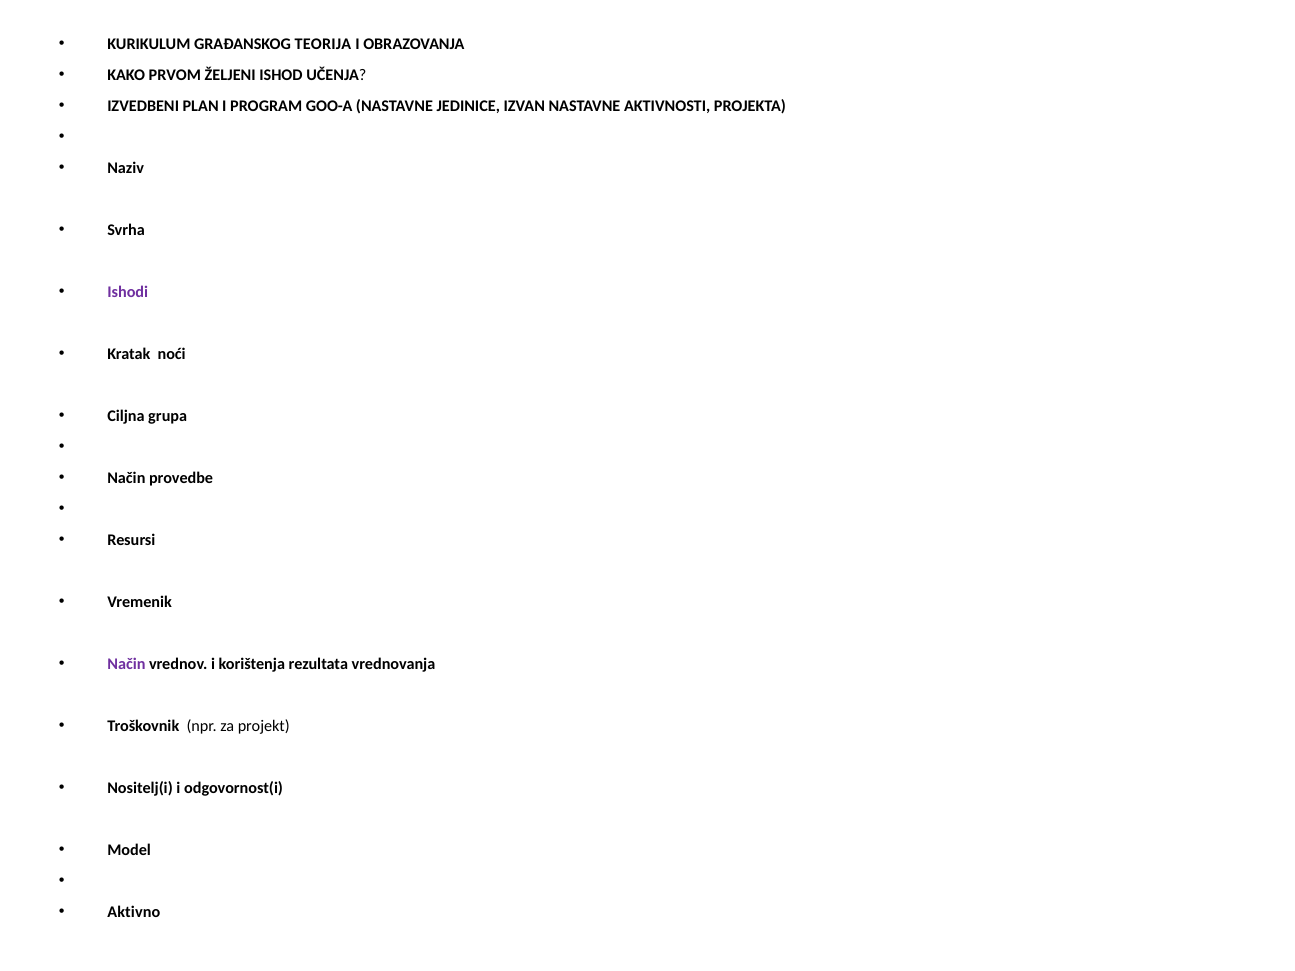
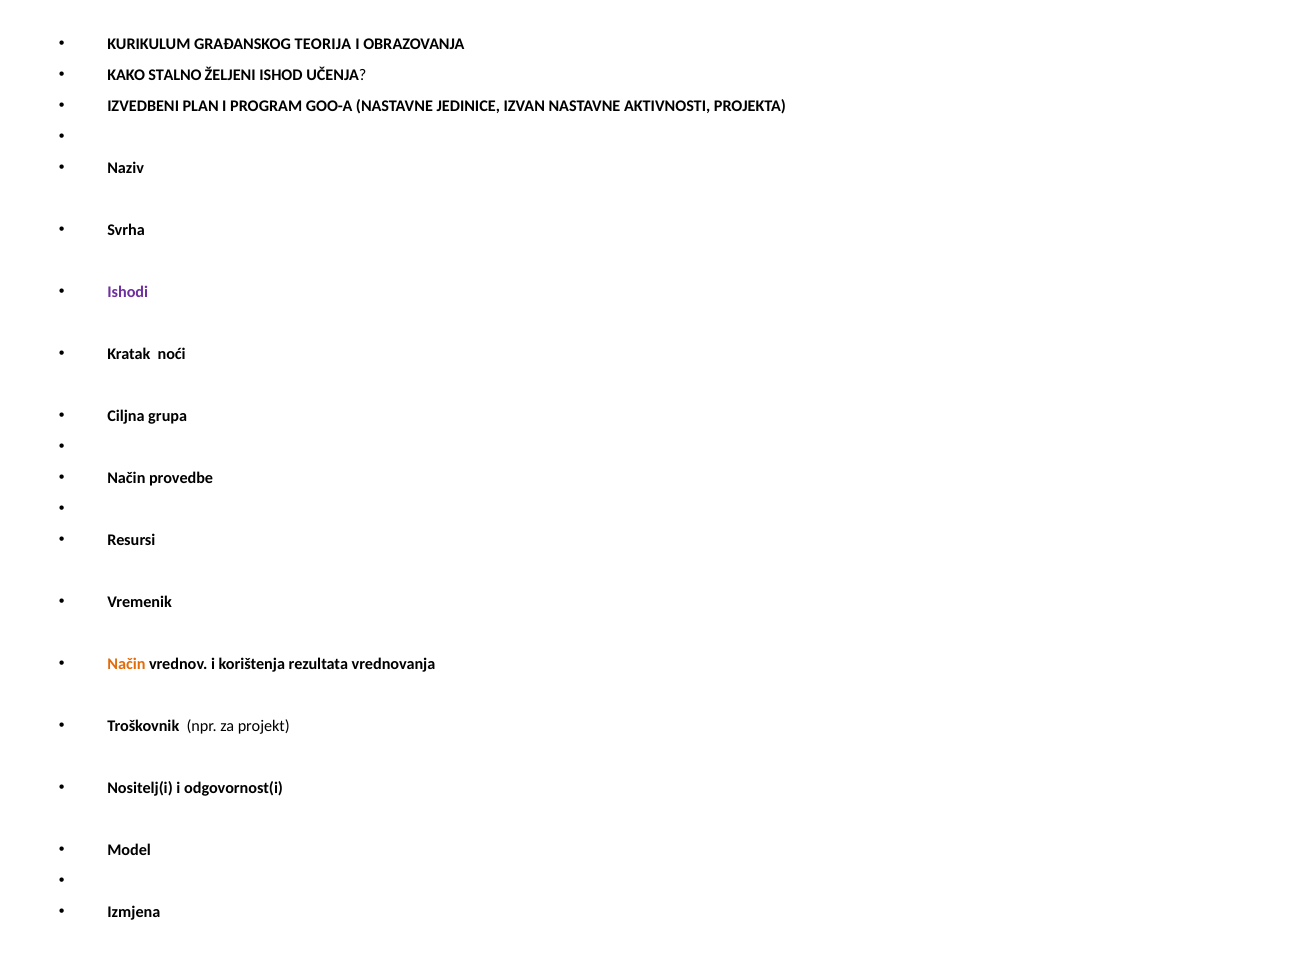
PRVOM: PRVOM -> STALNO (175, 75)
Način colour: purple -> orange (126, 664)
Aktivno: Aktivno -> Izmjena (134, 912)
